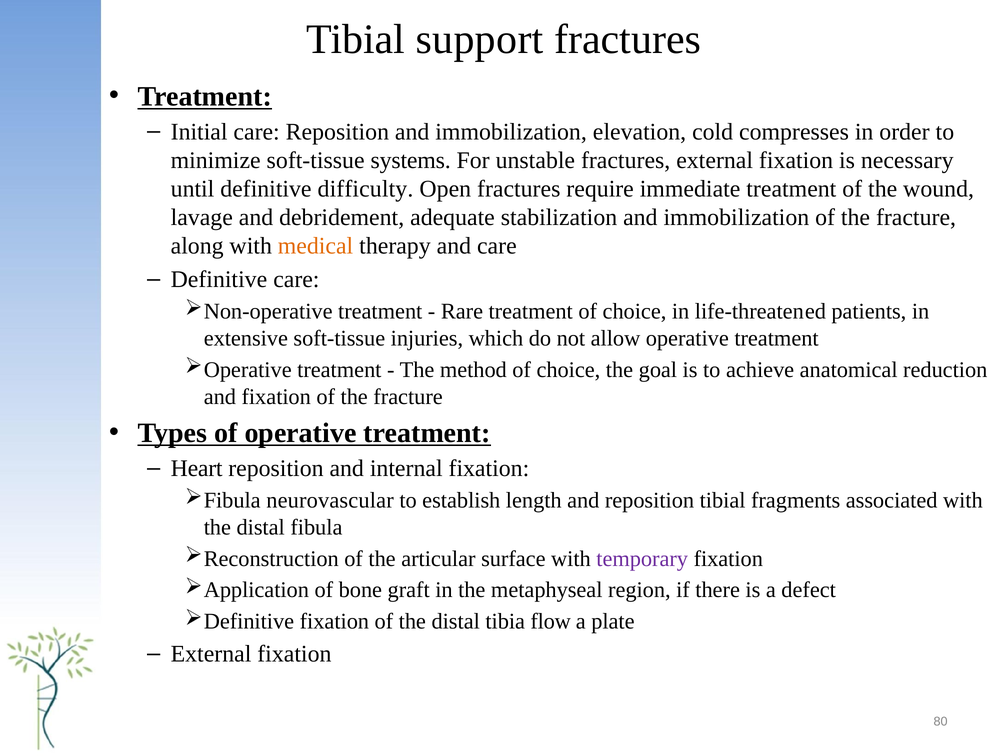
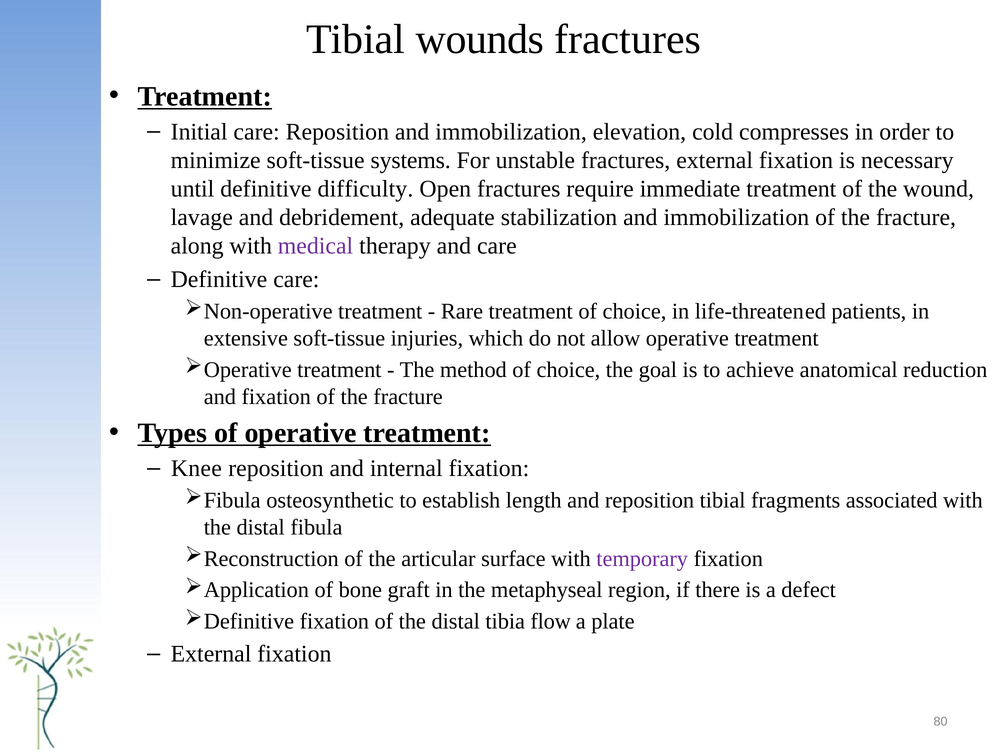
support: support -> wounds (480, 39)
medical colour: orange -> purple (316, 246)
Heart: Heart -> Knee (196, 468)
neurovascular: neurovascular -> osteosynthetic (330, 501)
